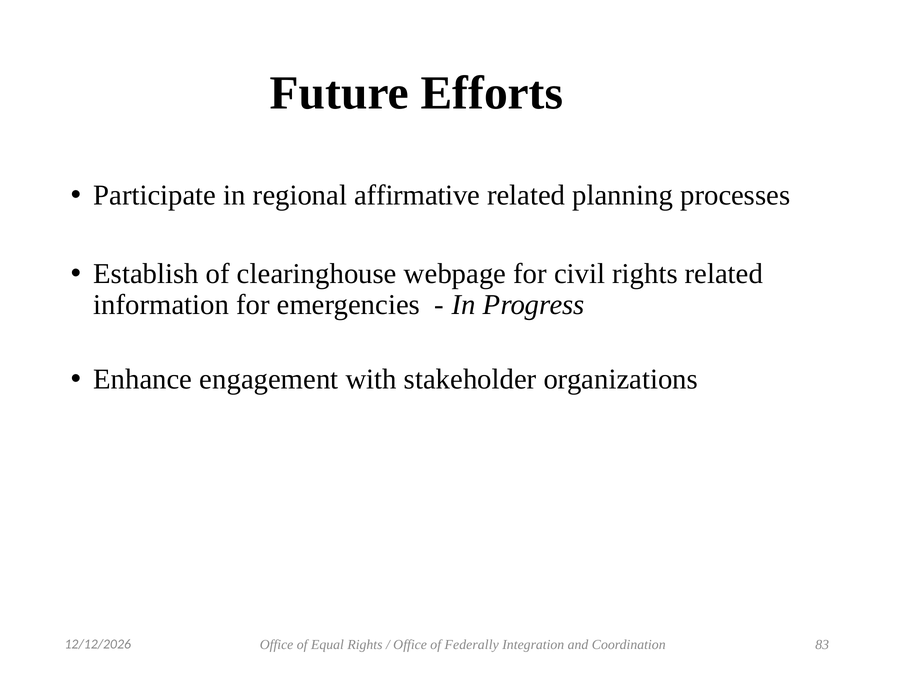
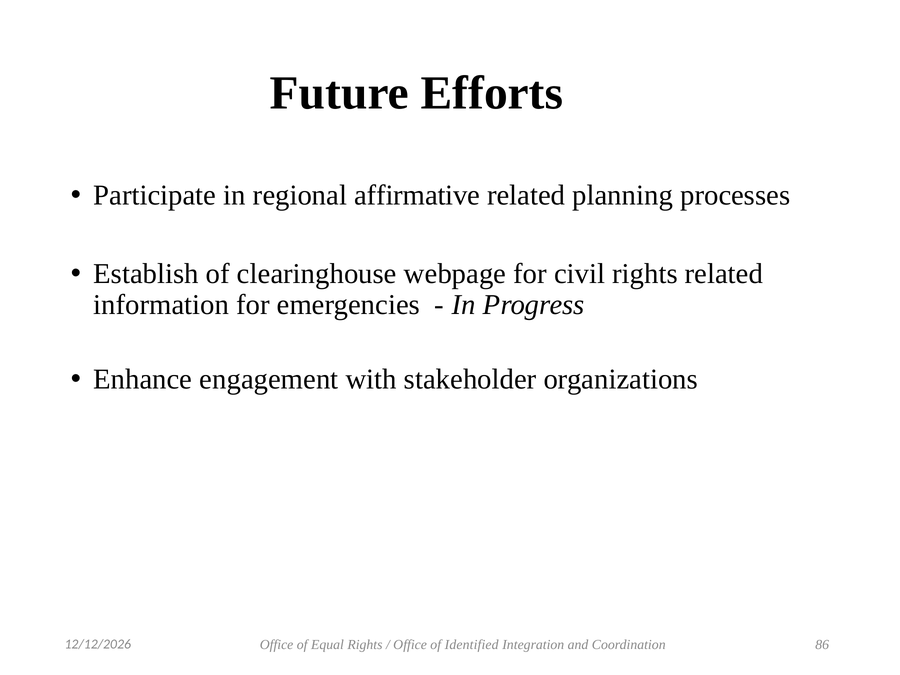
Federally: Federally -> Identified (472, 645)
83: 83 -> 86 (822, 645)
